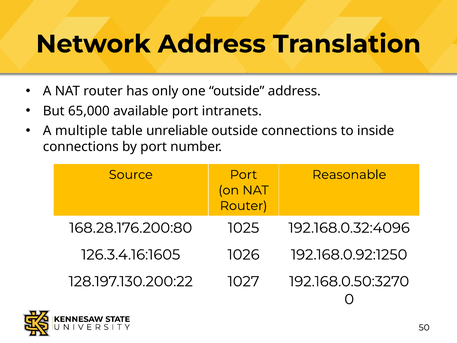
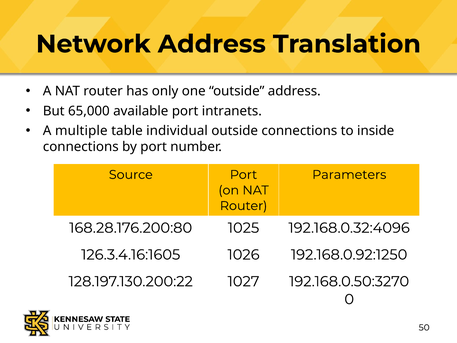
unreliable: unreliable -> individual (177, 131)
Reasonable: Reasonable -> Parameters (349, 175)
